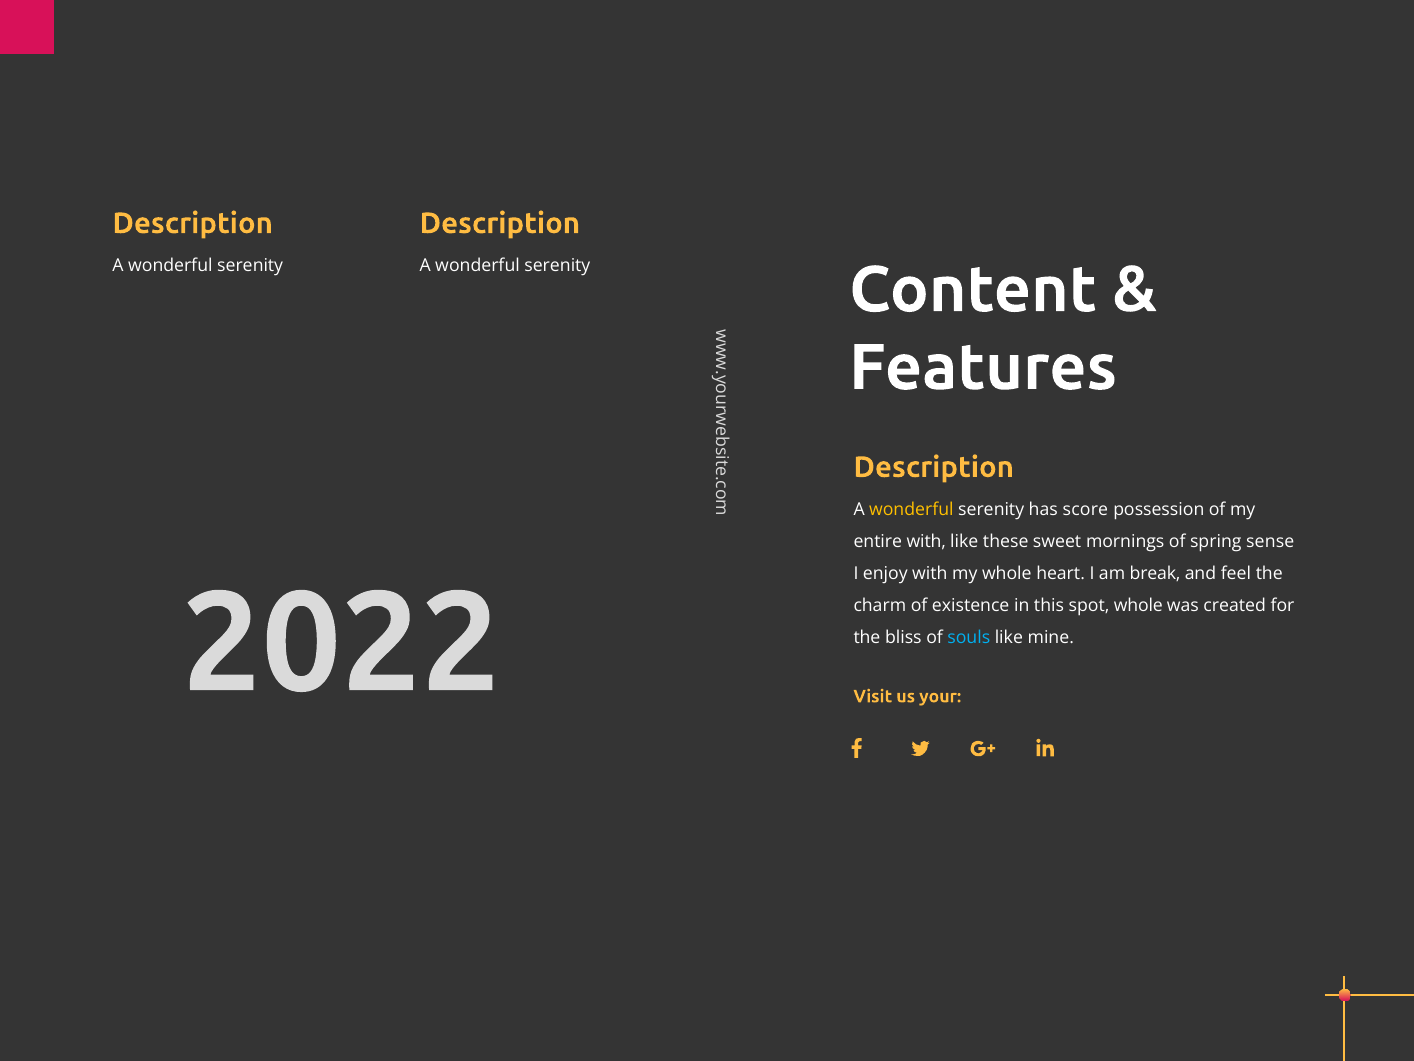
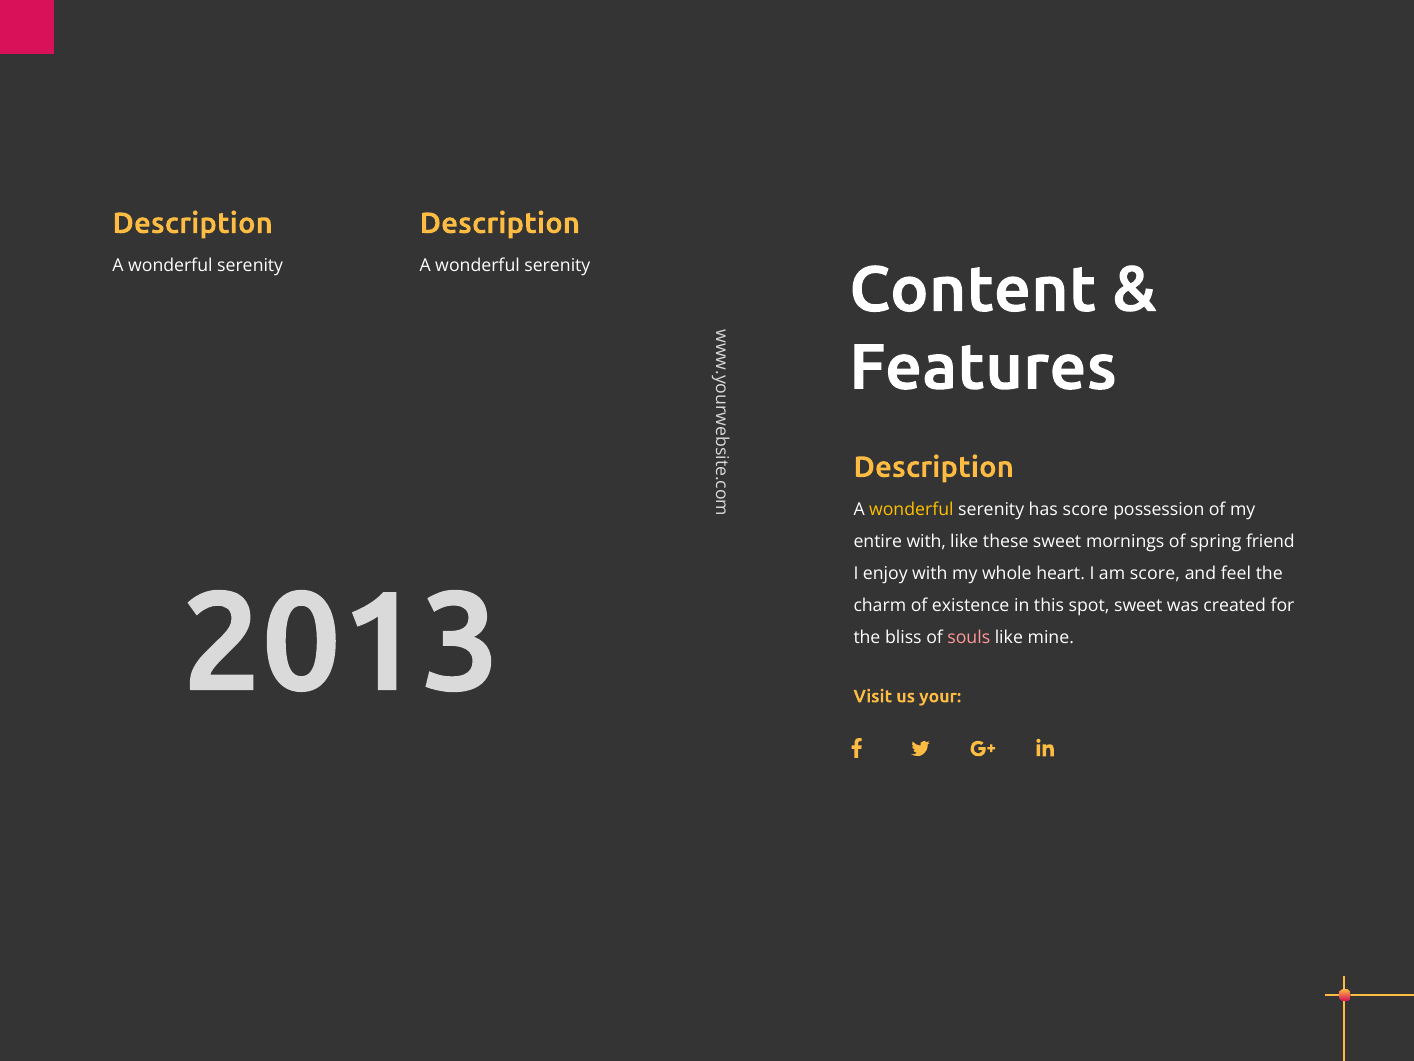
sense: sense -> friend (1270, 541)
am break: break -> score (1155, 573)
2022: 2022 -> 2013 (341, 643)
spot whole: whole -> sweet (1138, 605)
souls colour: light blue -> pink (969, 637)
